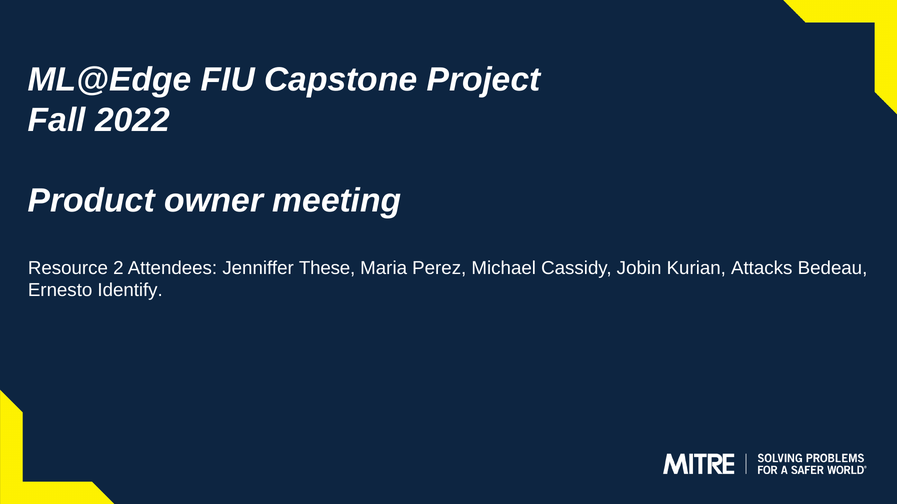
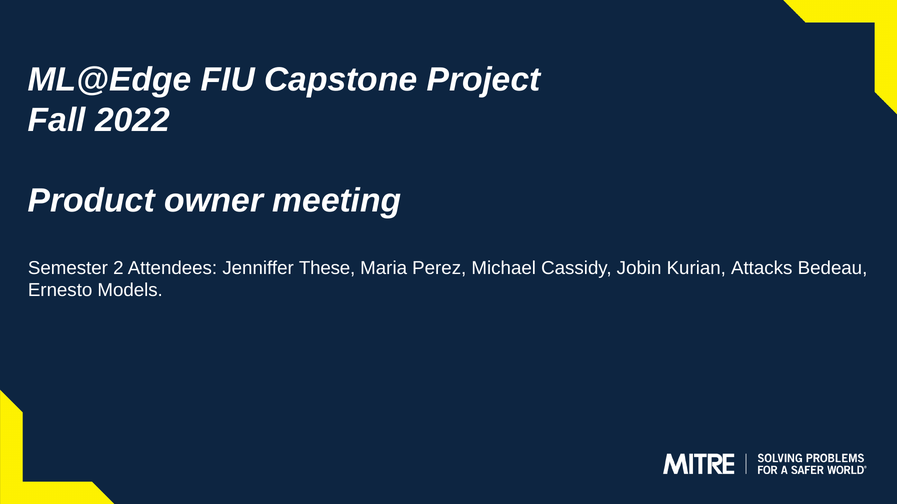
Resource: Resource -> Semester (68, 268)
Identify: Identify -> Models (130, 291)
